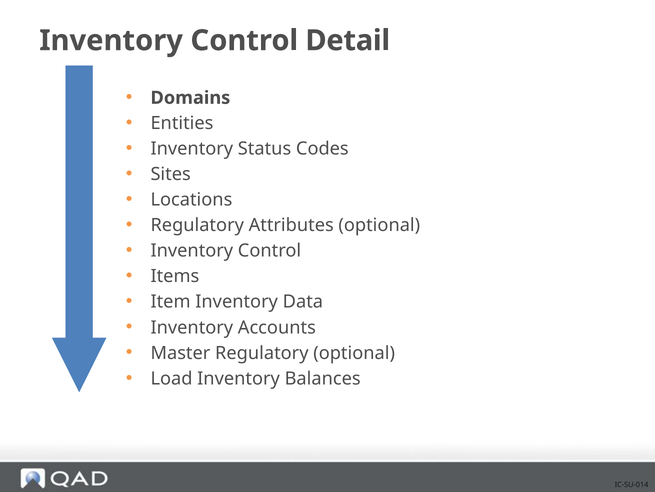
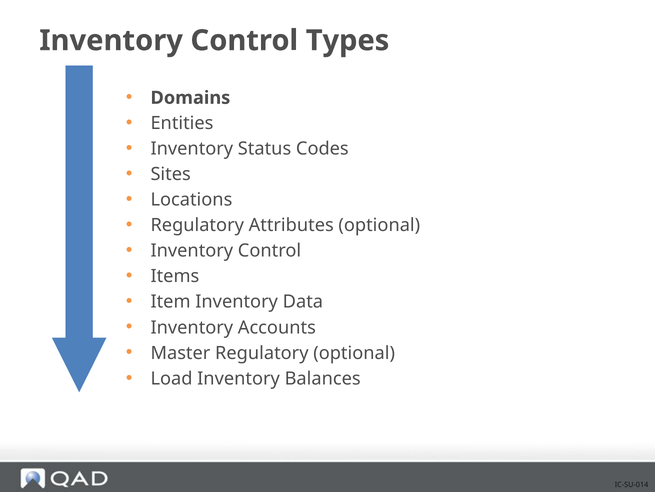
Detail: Detail -> Types (348, 40)
